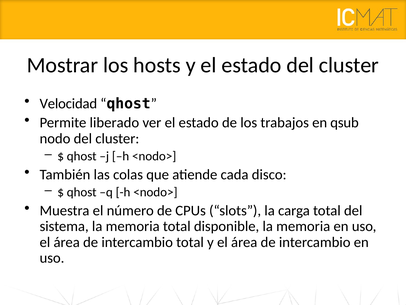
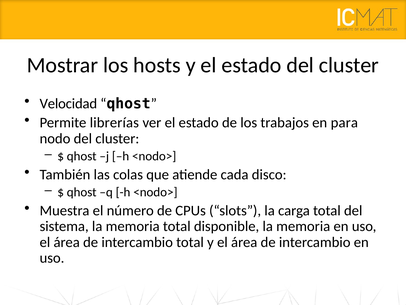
liberado: liberado -> librerías (114, 122)
qsub: qsub -> para (344, 122)
